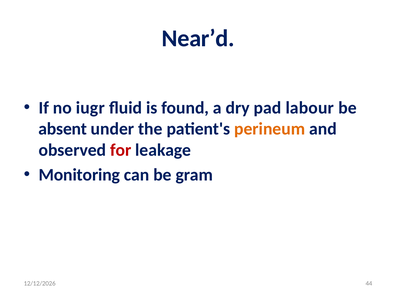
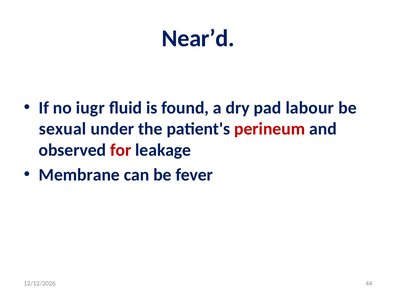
absent: absent -> sexual (63, 129)
perineum colour: orange -> red (270, 129)
Monitoring: Monitoring -> Membrane (79, 175)
gram: gram -> fever (194, 175)
